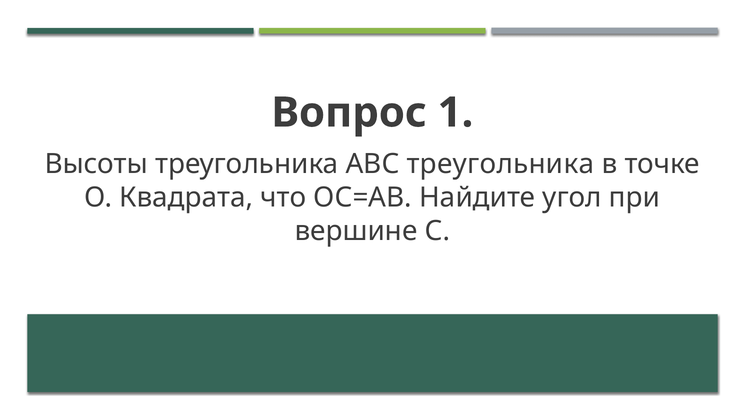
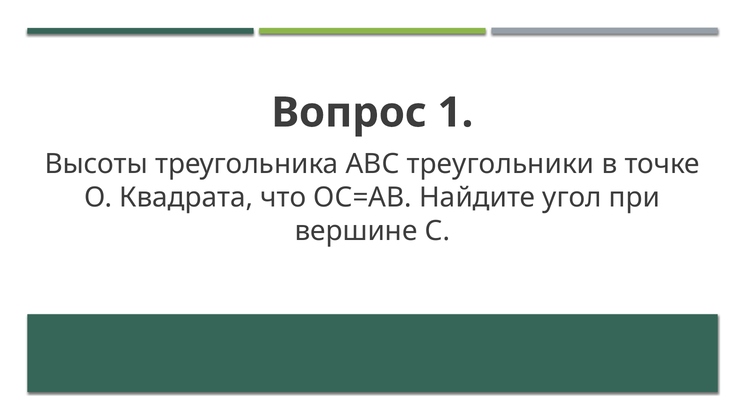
АВС треугольника: треугольника -> треугольники (501, 164)
